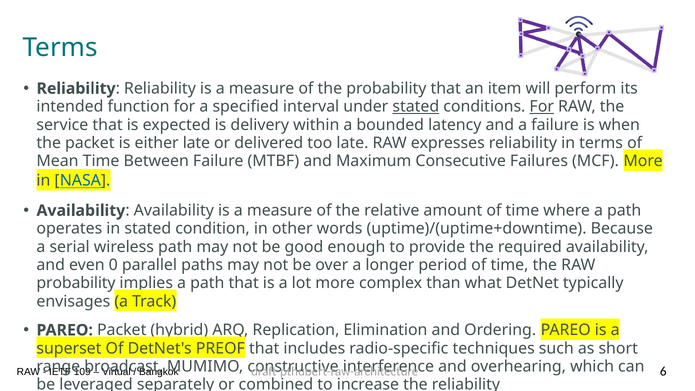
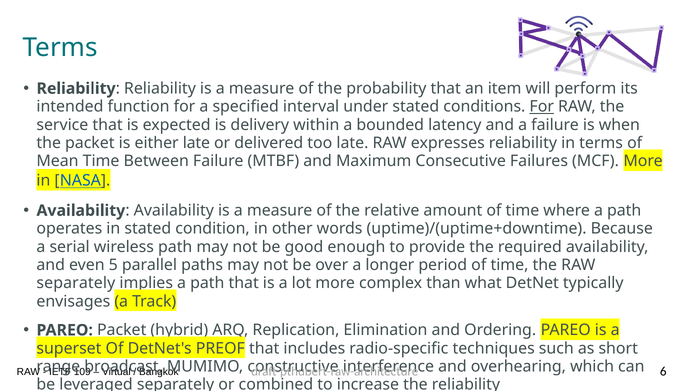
stated underline: present -> none (416, 107)
0: 0 -> 5 (113, 265)
probability: probability -> separately (76, 283)
